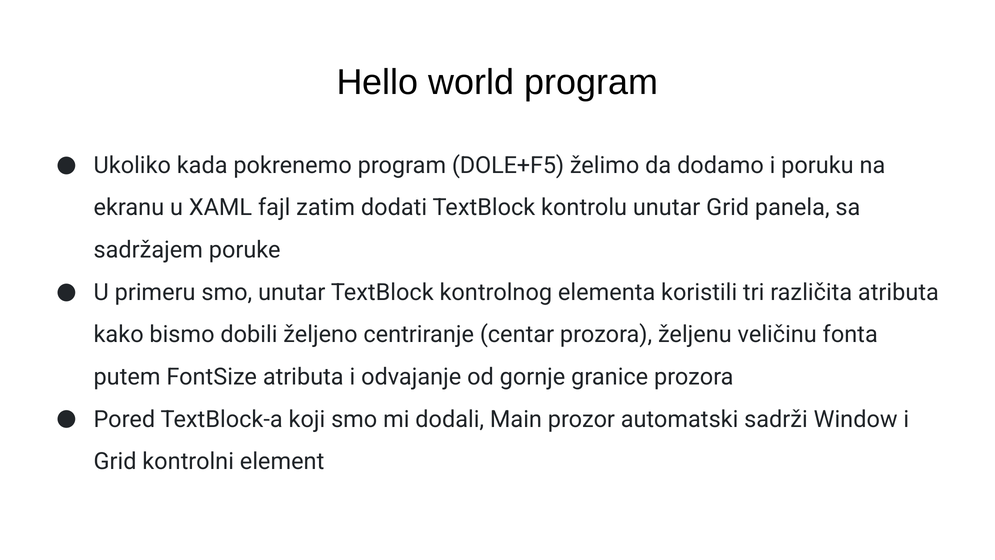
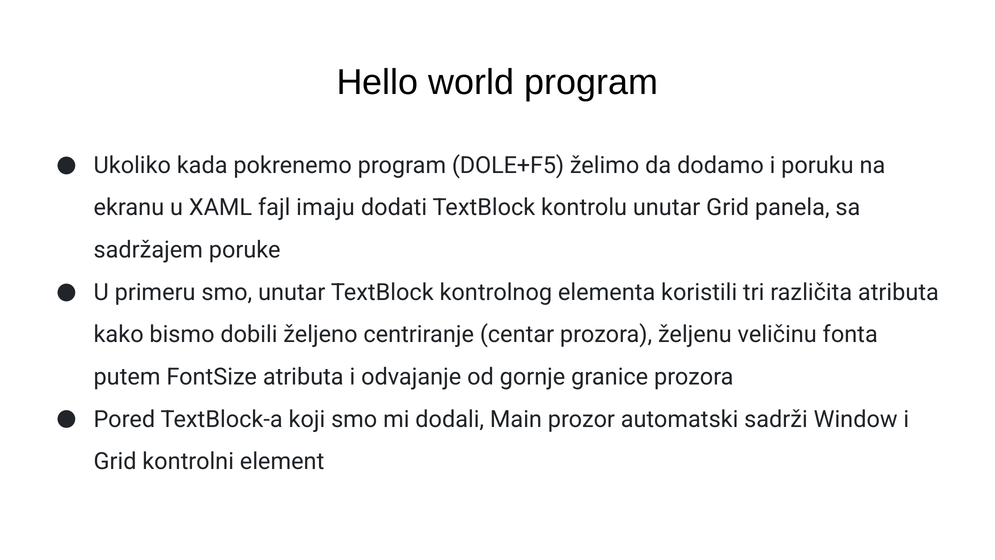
zatim: zatim -> imaju (326, 208)
